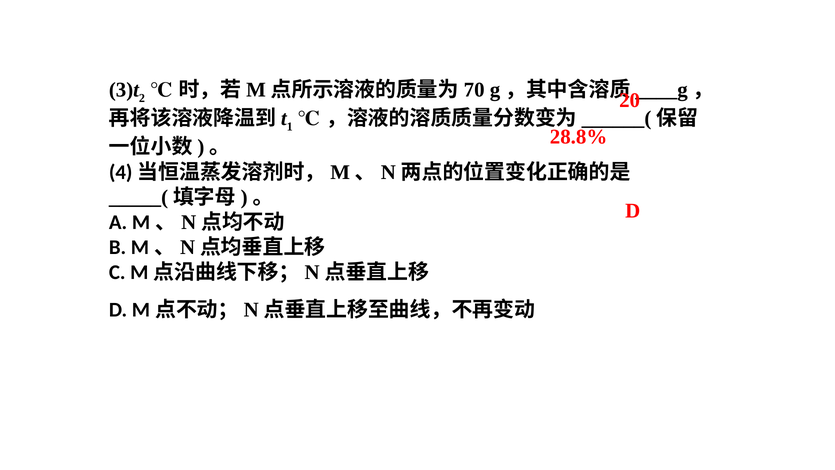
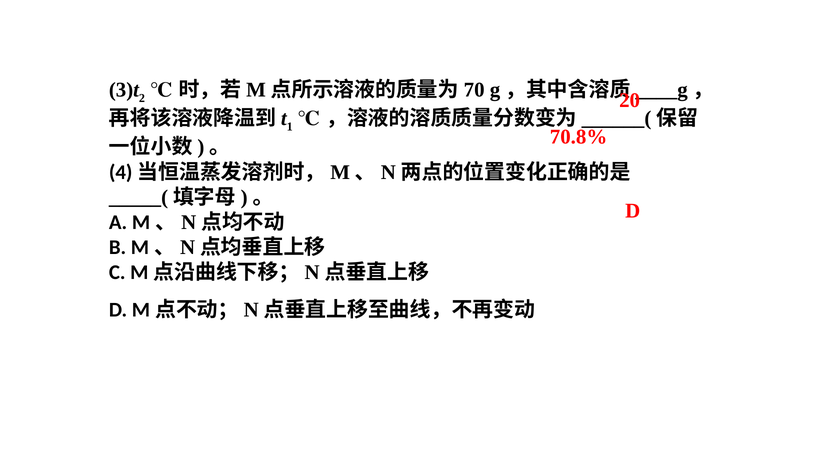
28.8%: 28.8% -> 70.8% (579, 137)
